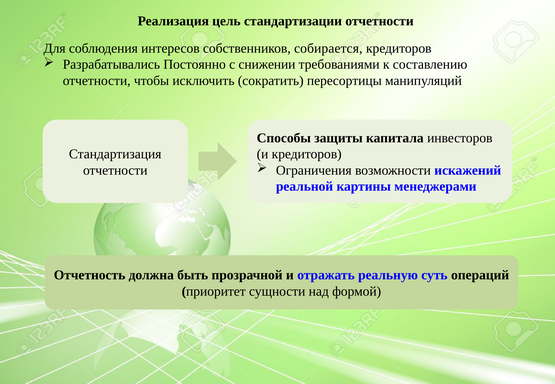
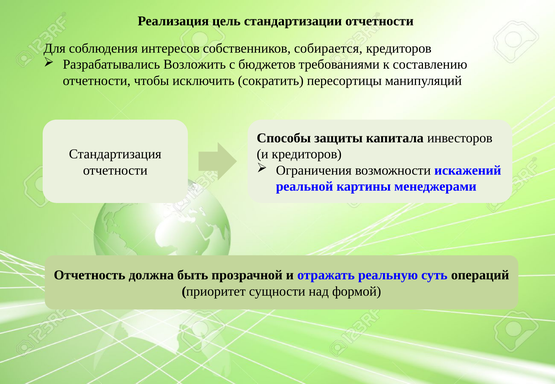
Постоянно: Постоянно -> Возложить (195, 64)
снижении: снижении -> бюджетов (267, 64)
